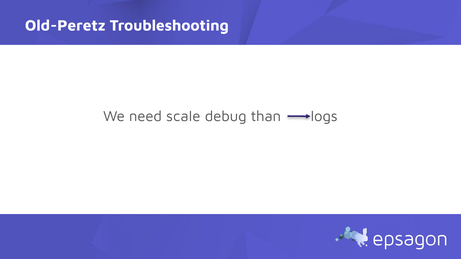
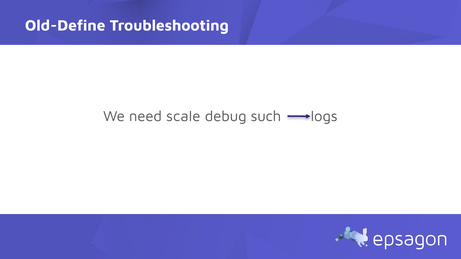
Old-Peretz: Old-Peretz -> Old-Define (65, 25)
than: than -> such (266, 116)
